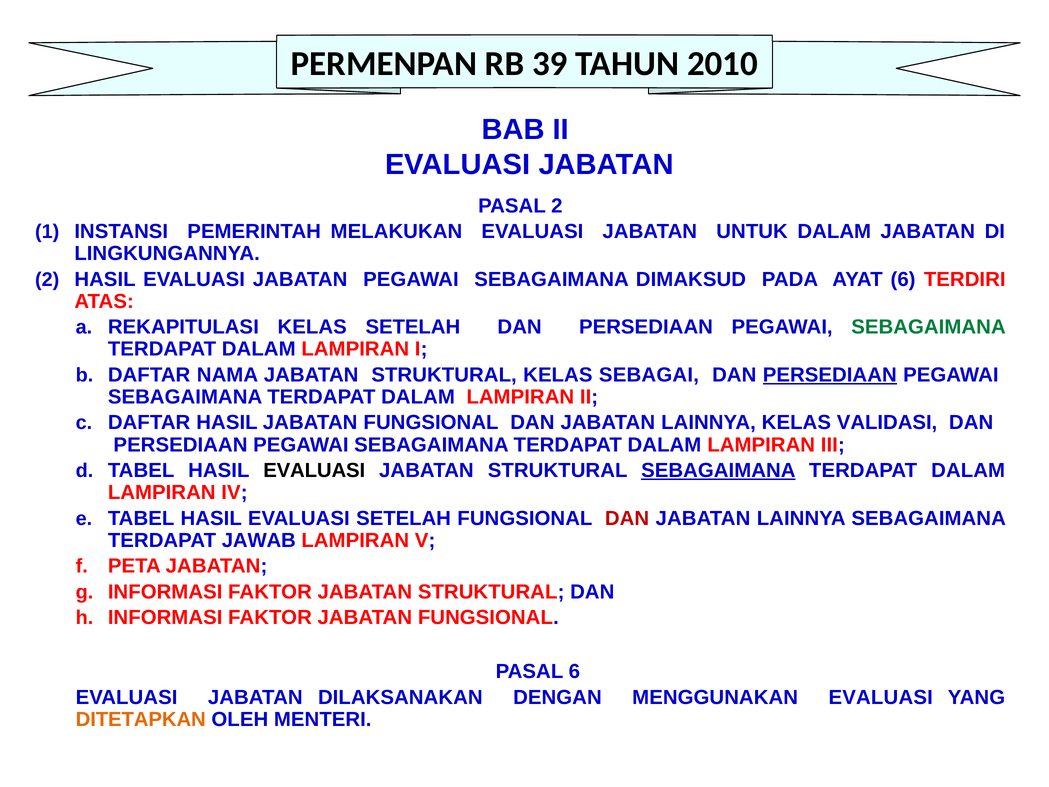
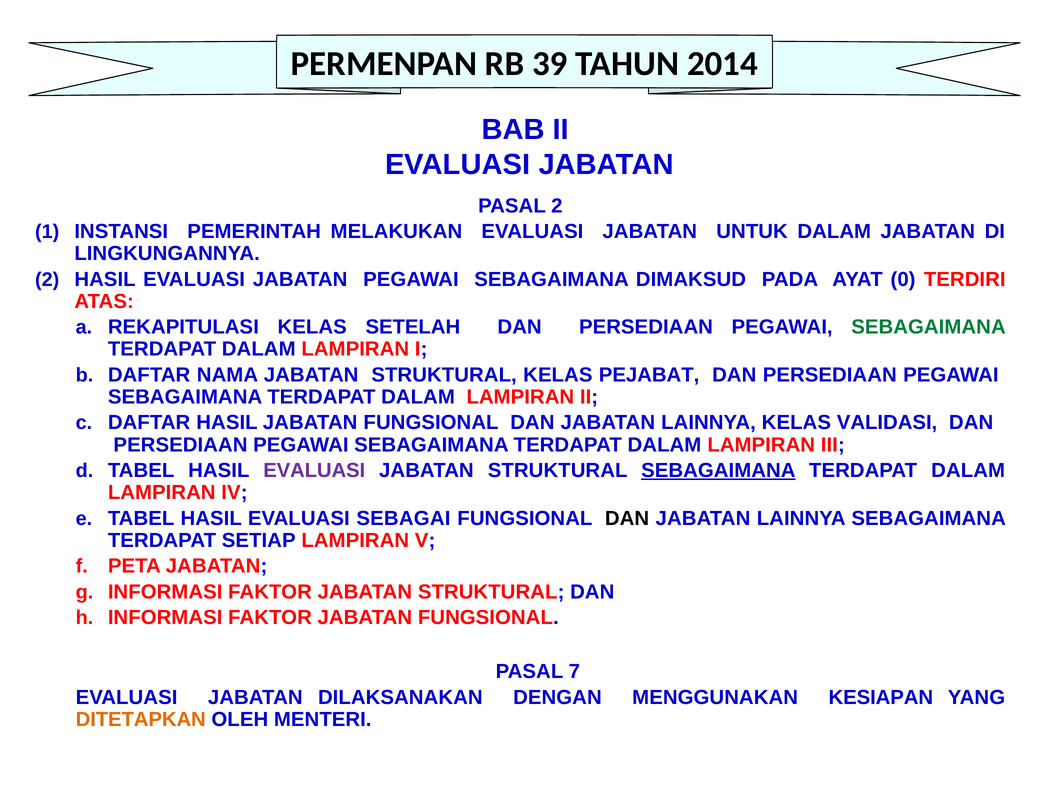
2010: 2010 -> 2014 (722, 64)
AYAT 6: 6 -> 0 (903, 279)
SEBAGAI: SEBAGAI -> PEJABAT (649, 375)
PERSEDIAAN underline: present -> none (830, 375)
EVALUASI colour: black -> purple (314, 470)
EVALUASI SETELAH: SETELAH -> SEBAGAI (403, 518)
DAN colour: red -> black (627, 518)
JAWAB: JAWAB -> SETIAP (259, 540)
PASAL 6: 6 -> 7 (574, 671)
MENGGUNAKAN EVALUASI: EVALUASI -> KESIAPAN (881, 697)
